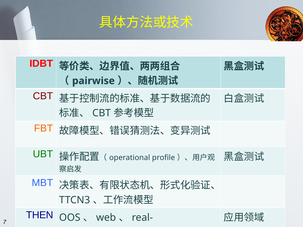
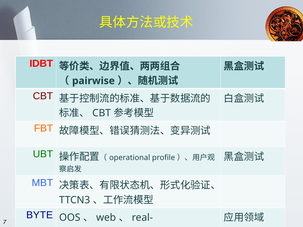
THEN: THEN -> BYTE (40, 215)
